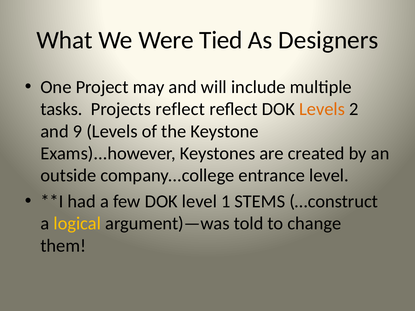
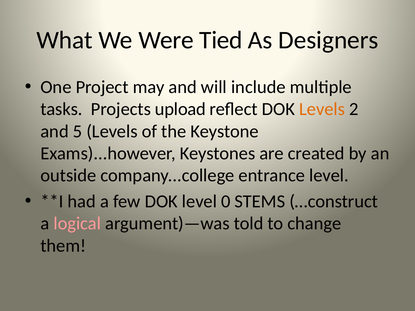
Projects reflect: reflect -> upload (180, 109)
9: 9 -> 5 (77, 131)
1: 1 -> 0 (226, 202)
logical colour: yellow -> pink (77, 224)
